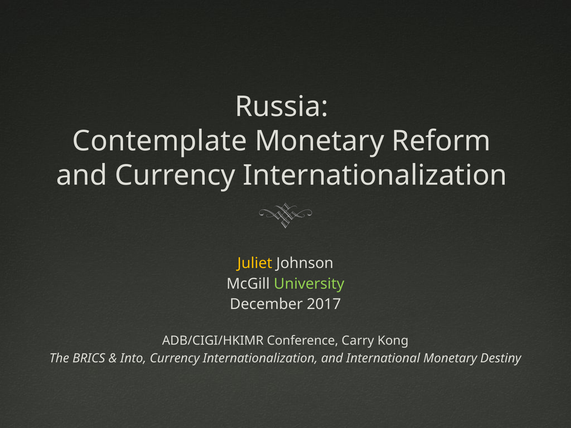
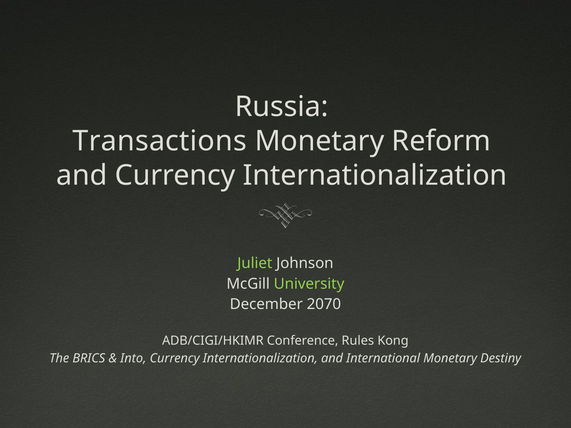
Contemplate: Contemplate -> Transactions (160, 141)
Juliet colour: yellow -> light green (255, 263)
2017: 2017 -> 2070 (324, 304)
Carry: Carry -> Rules (358, 341)
